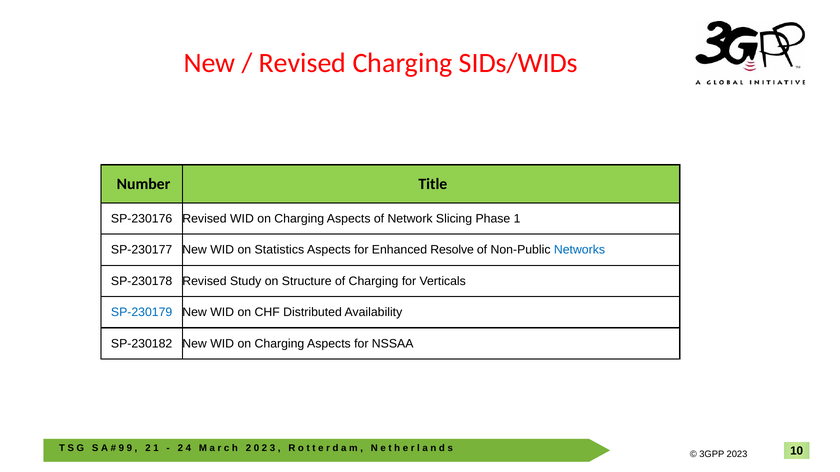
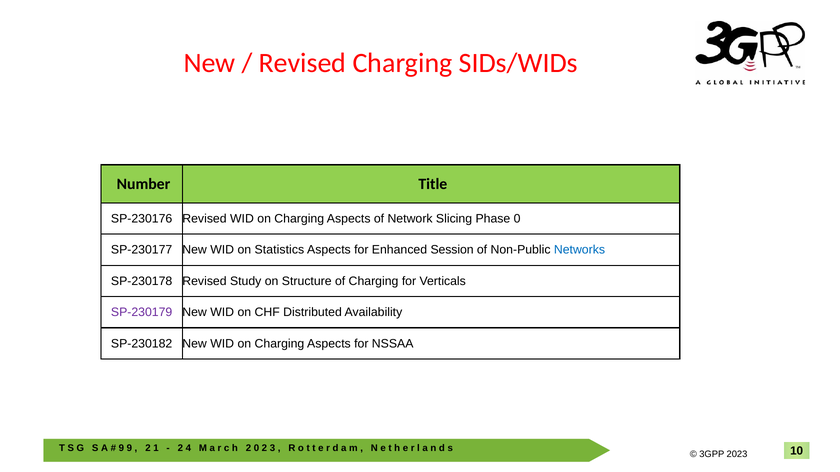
Phase 1: 1 -> 0 (517, 219)
Resolve: Resolve -> Session (452, 250)
SP-230179 colour: blue -> purple (142, 313)
